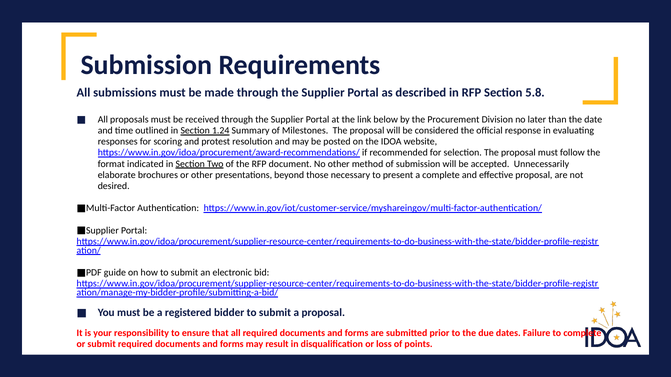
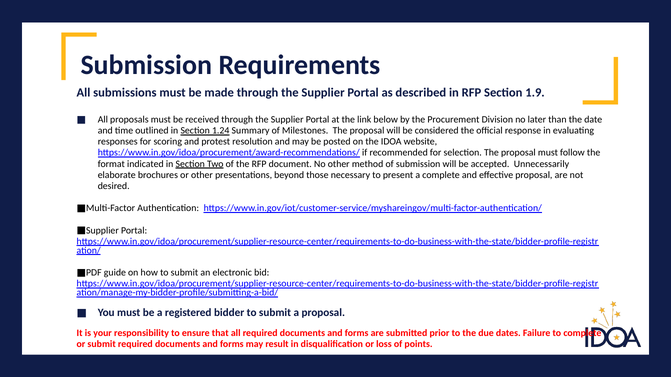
5.8: 5.8 -> 1.9 (535, 93)
